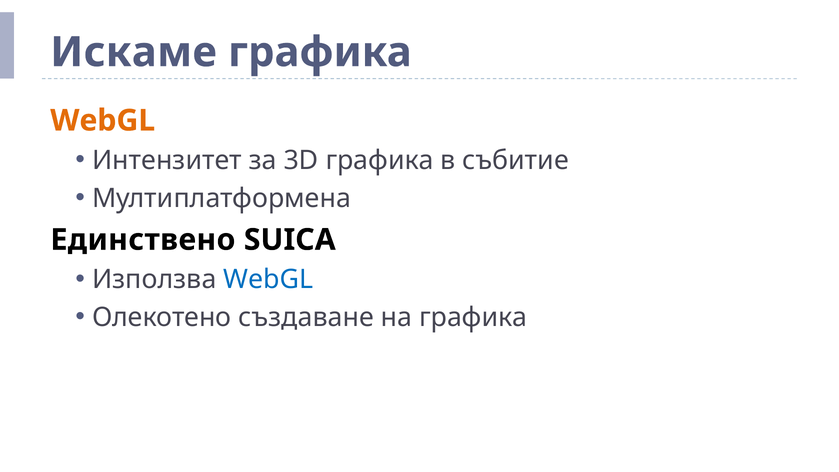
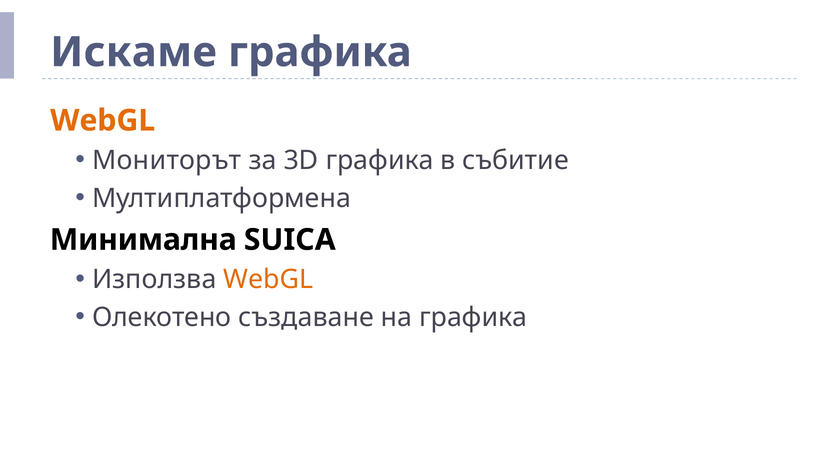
Интензитет: Интензитет -> Мониторът (167, 160)
Единствено: Единствено -> Минимална (143, 240)
WebGL colour: blue -> orange (268, 280)
